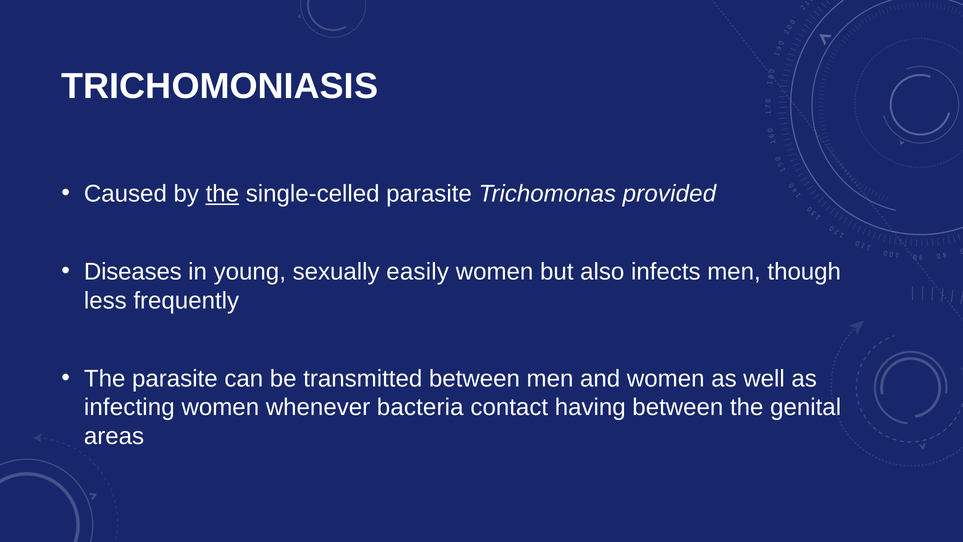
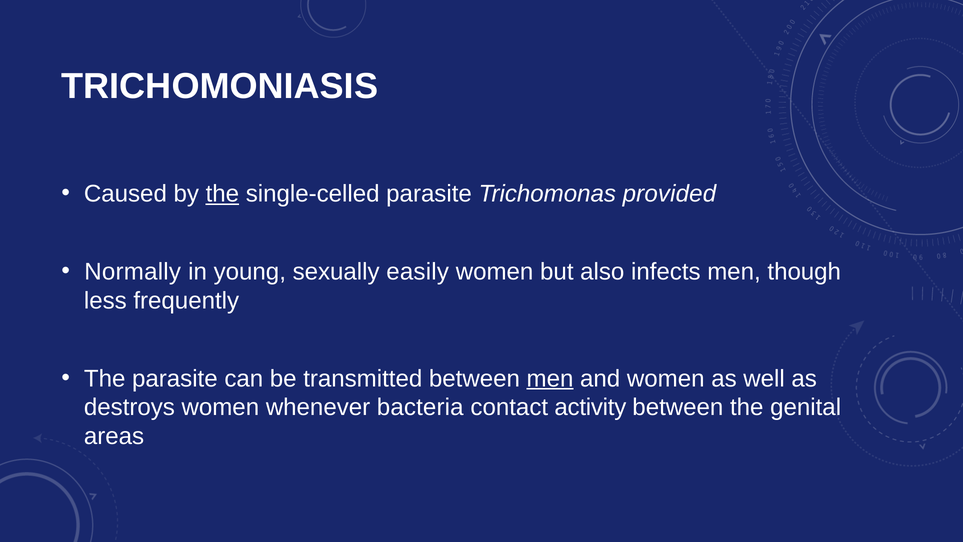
Diseases: Diseases -> Normally (133, 272)
men underline: none -> present (550, 378)
infecting: infecting -> destroys (129, 407)
having: having -> activity (590, 407)
